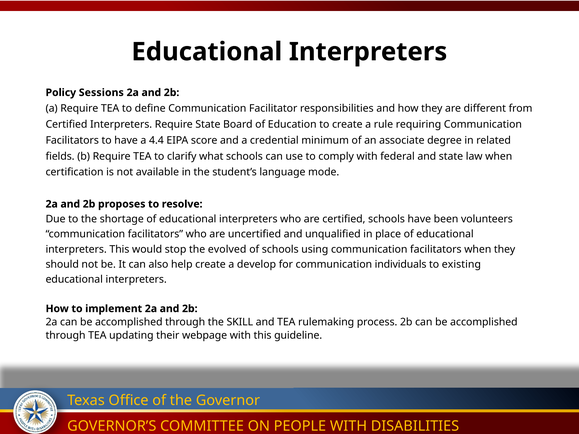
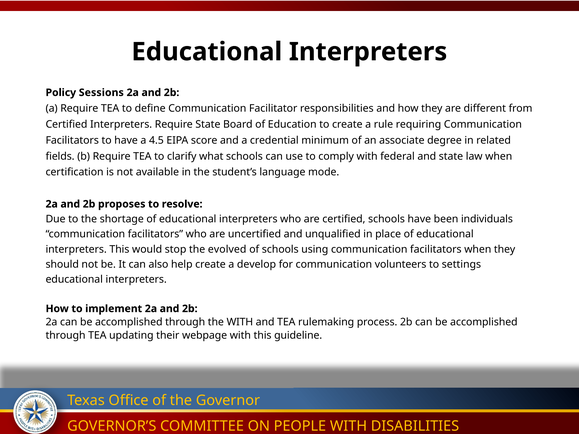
4.4: 4.4 -> 4.5 (156, 140)
volunteers: volunteers -> individuals (487, 219)
individuals: individuals -> volunteers (401, 264)
existing: existing -> settings (461, 264)
the SKILL: SKILL -> WITH (240, 322)
